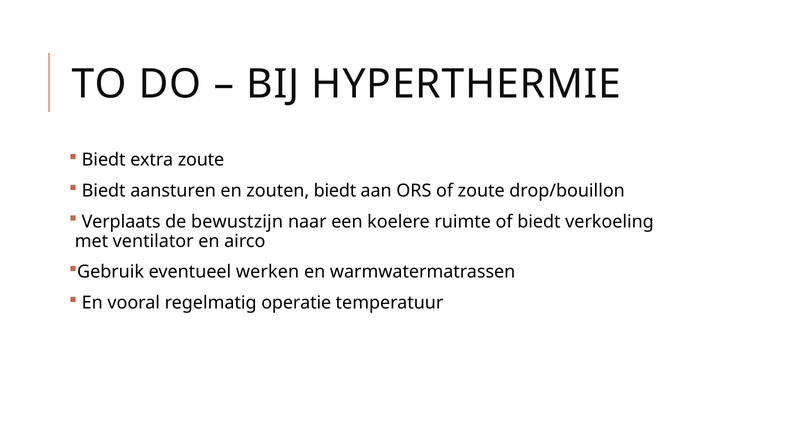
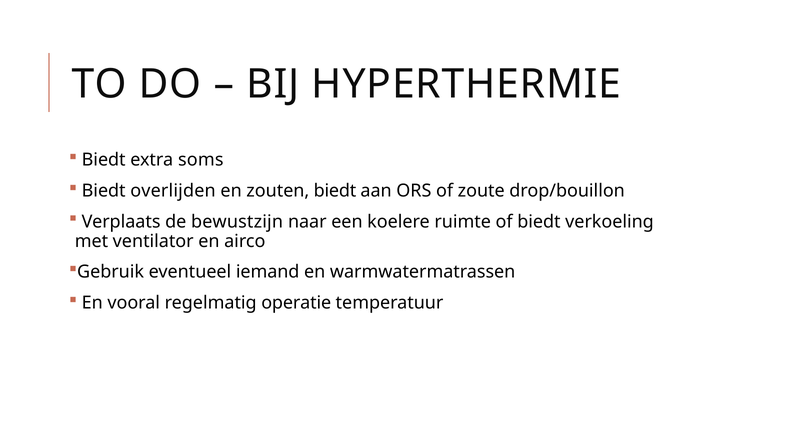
extra zoute: zoute -> soms (201, 160)
aansturen: aansturen -> overlijden (173, 191)
werken: werken -> iemand (268, 272)
